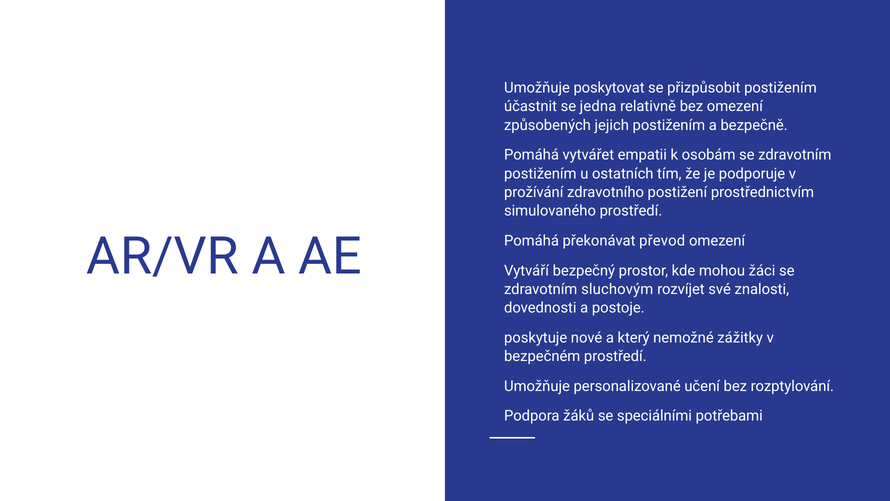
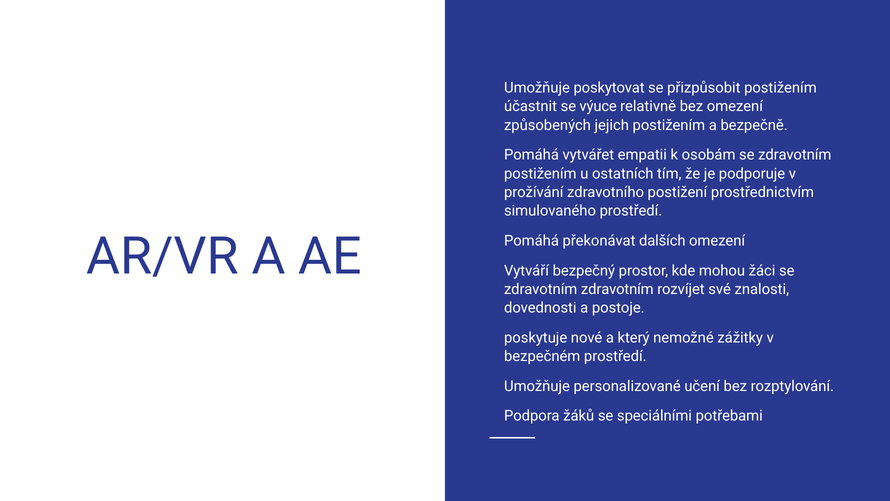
jedna: jedna -> výuce (598, 106)
převod: převod -> dalších (662, 241)
zdravotním sluchovým: sluchovým -> zdravotním (617, 289)
